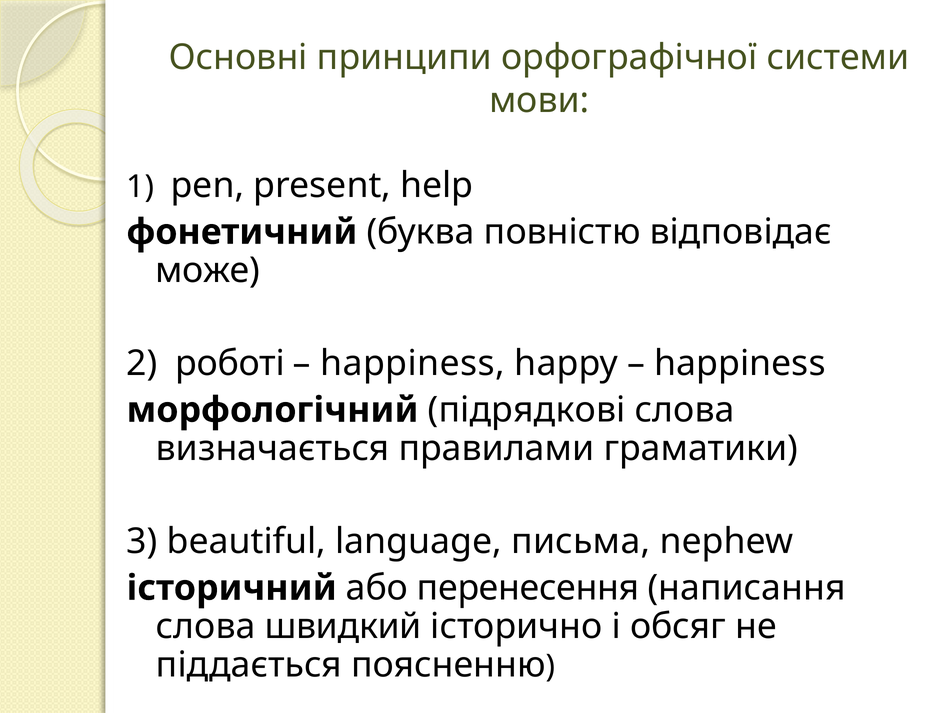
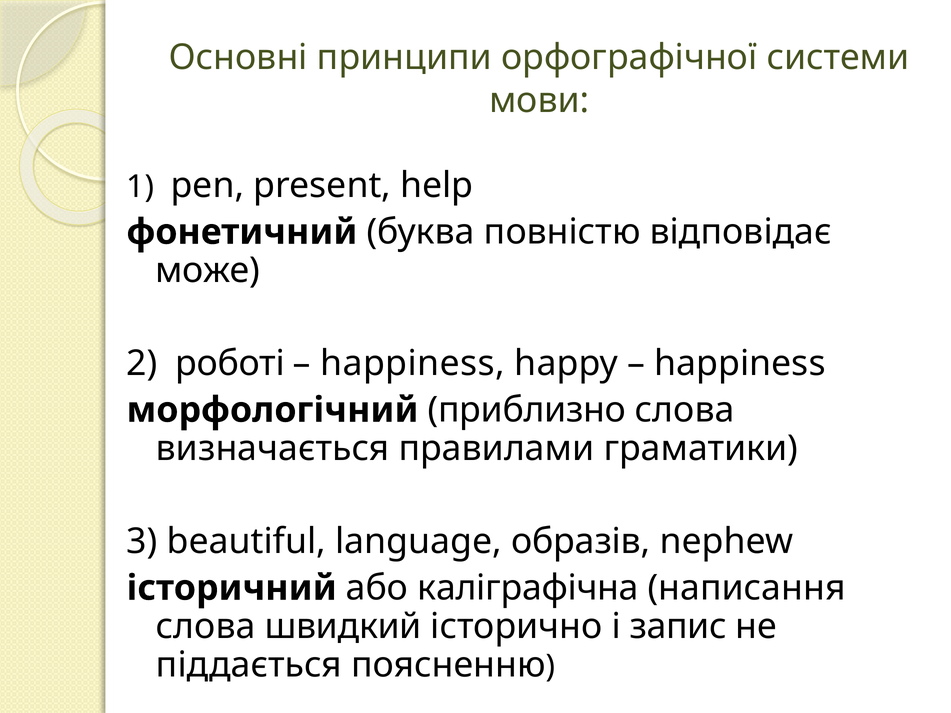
підрядкові: підрядкові -> приблизно (527, 410)
письма: письма -> образів (581, 542)
перенесення: перенесення -> каліграфічна (528, 588)
обсяг: обсяг -> запис (678, 627)
